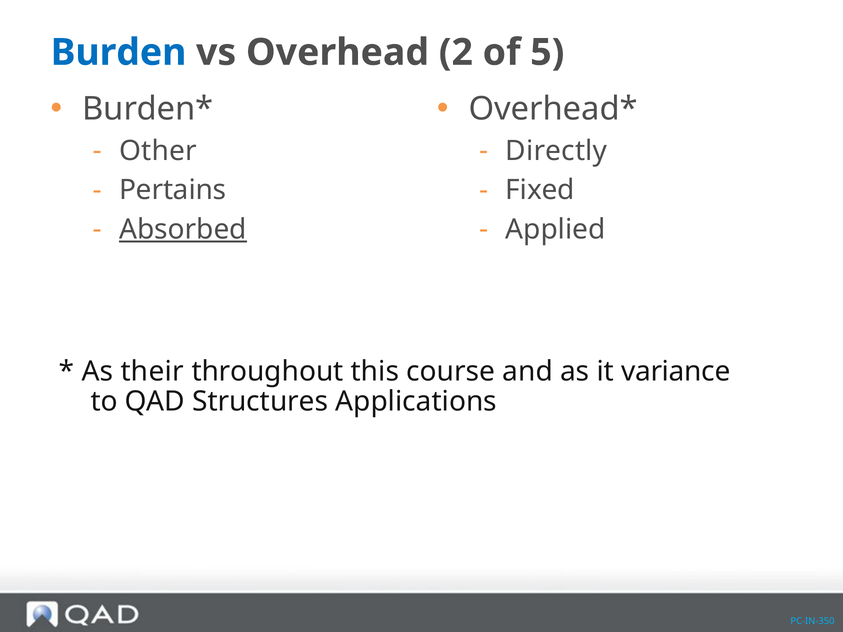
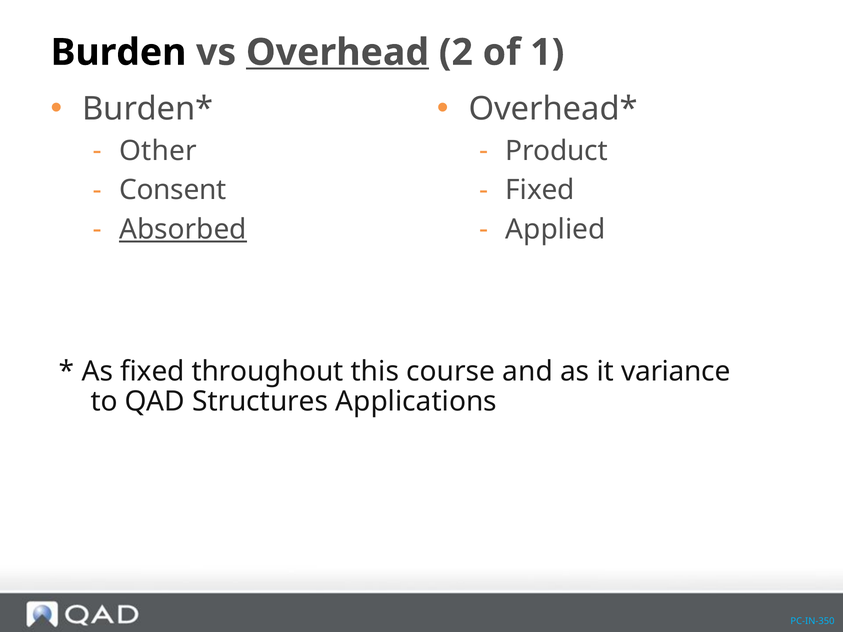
Burden colour: blue -> black (118, 52)
Overhead underline: none -> present (338, 52)
5: 5 -> 1 (547, 52)
Directly: Directly -> Product (557, 151)
Pertains: Pertains -> Consent (173, 190)
As their: their -> fixed (152, 371)
